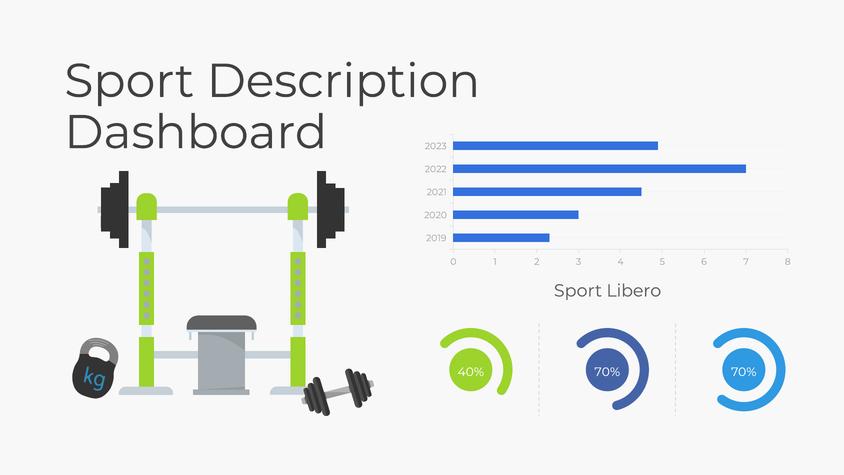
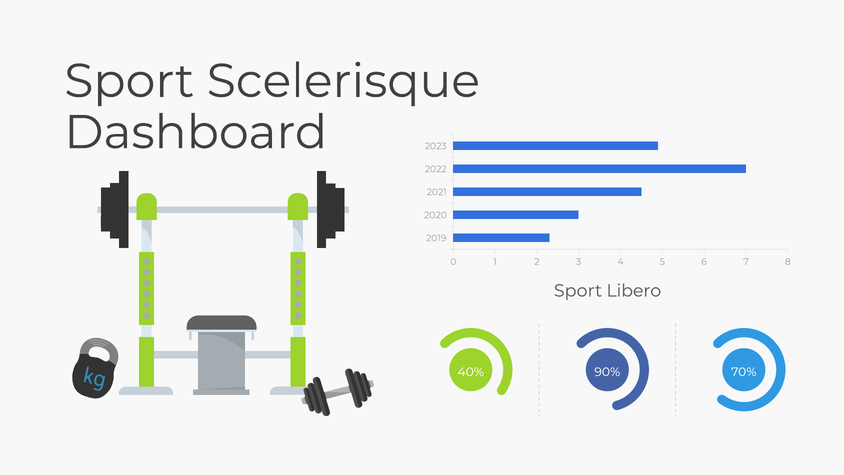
Description: Description -> Scelerisque (343, 81)
40% 70%: 70% -> 90% (607, 372)
